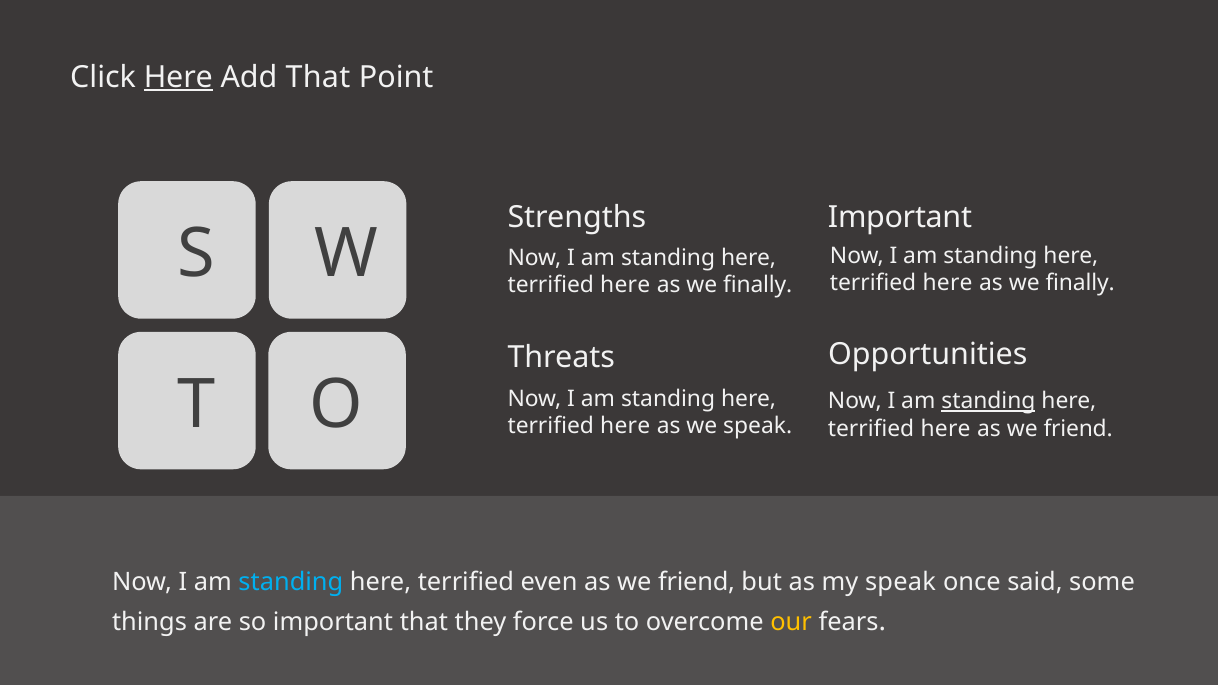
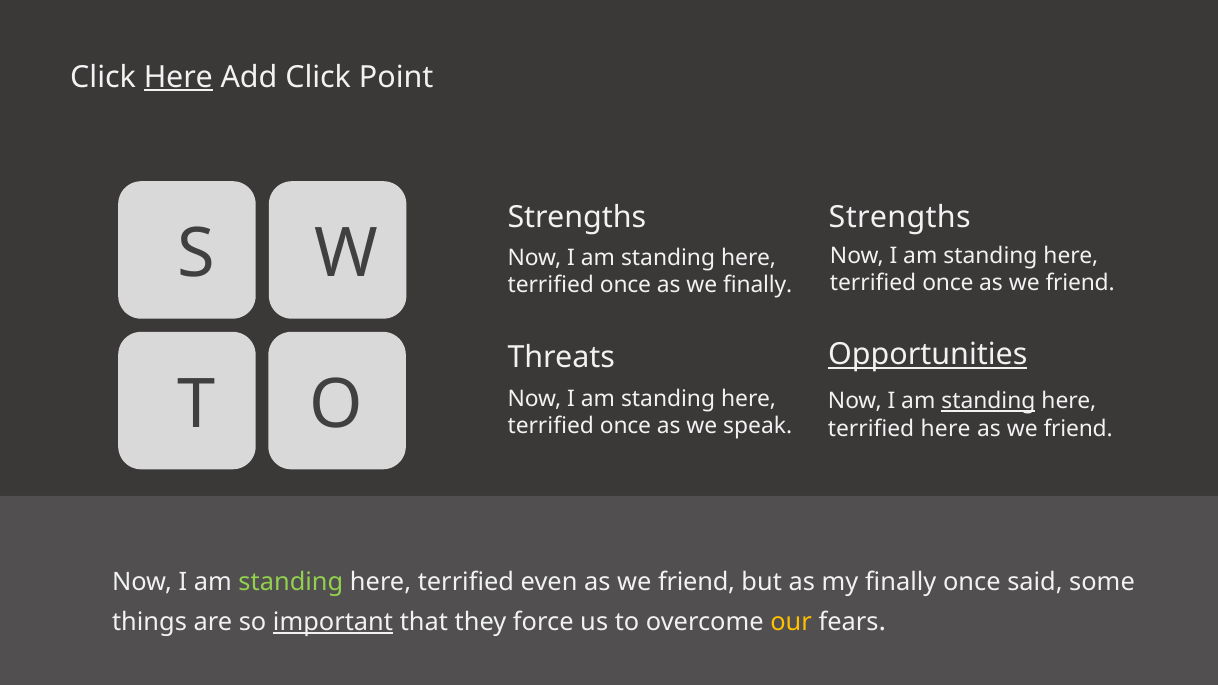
Add That: That -> Click (318, 77)
Strengths Important: Important -> Strengths (900, 217)
here: here -> once (948, 283)
finally: finally -> friend (1080, 283)
here: here -> once (625, 286)
Opportunities underline: none -> present (928, 355)
here: here -> once (625, 426)
standing colour: light blue -> light green (291, 583)
my speak: speak -> finally (901, 583)
important underline: none -> present (333, 622)
